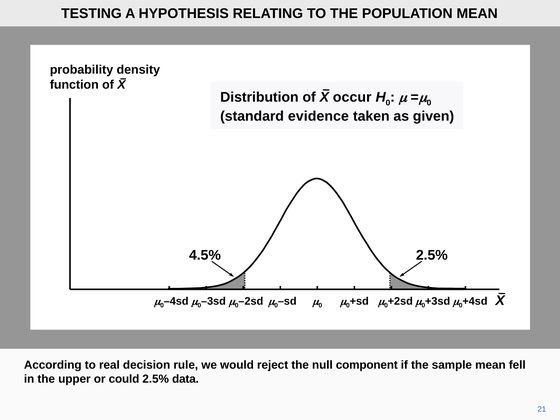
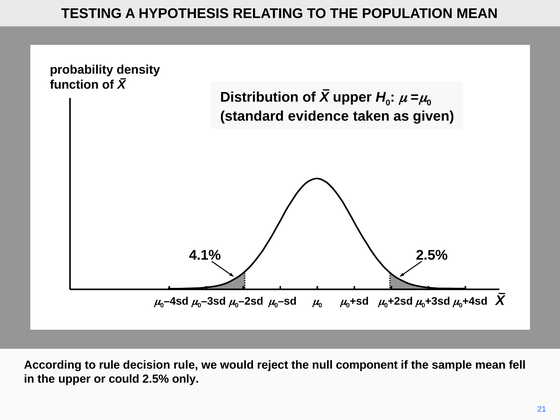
X occur: occur -> upper (352, 97)
4.5%: 4.5% -> 4.1% (205, 255)
to real: real -> rule (109, 365)
data: data -> only (185, 379)
